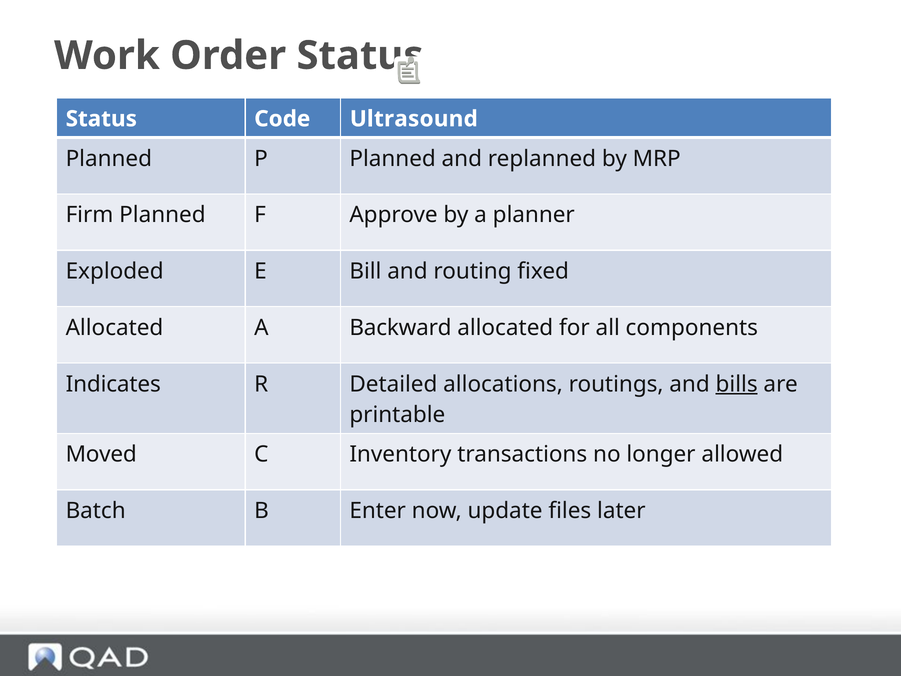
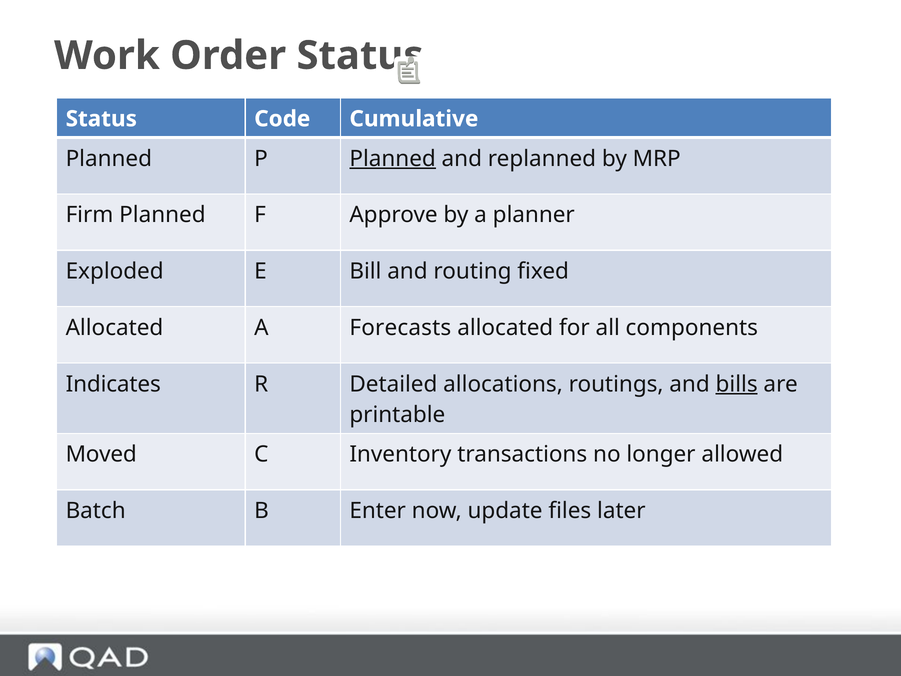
Ultrasound: Ultrasound -> Cumulative (414, 119)
Planned underline: none -> present (393, 159)
Backward: Backward -> Forecasts (400, 328)
